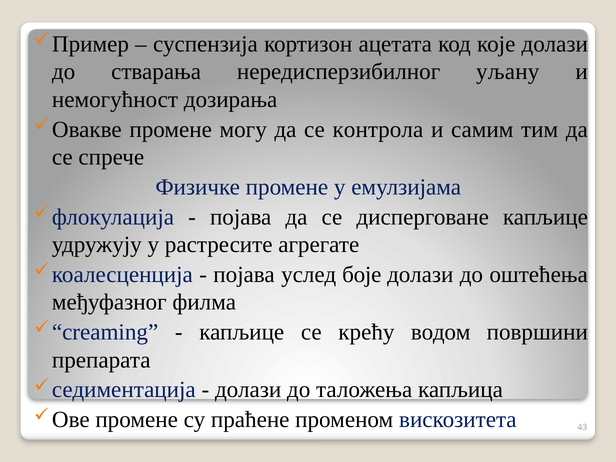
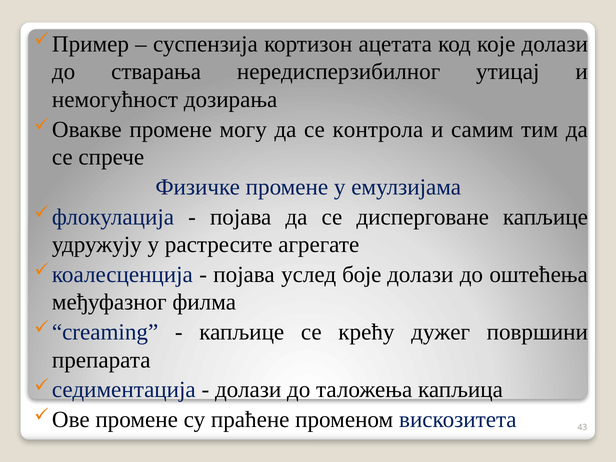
уљану: уљану -> утицај (508, 72)
водом: водом -> дужег (441, 332)
